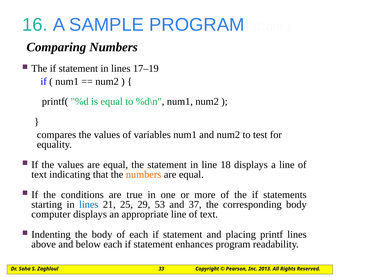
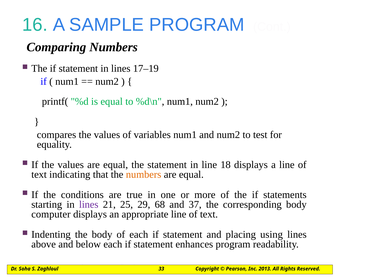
lines colour: blue -> purple (89, 204)
53: 53 -> 68 (160, 204)
printf: printf -> using (272, 234)
